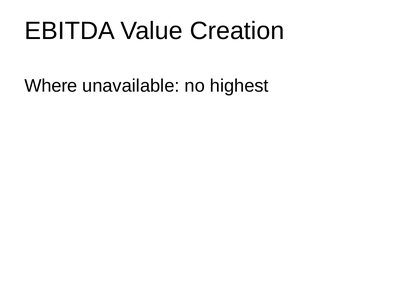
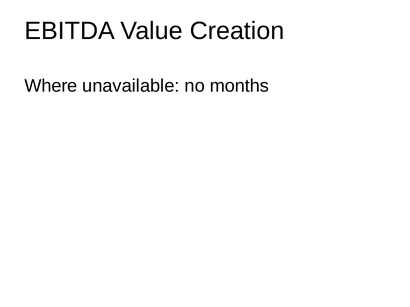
highest: highest -> months (239, 86)
